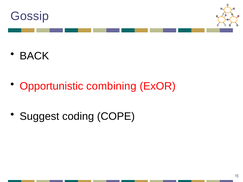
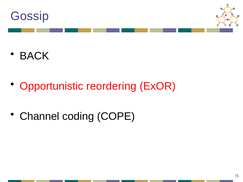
combining: combining -> reordering (111, 86)
Suggest: Suggest -> Channel (39, 116)
